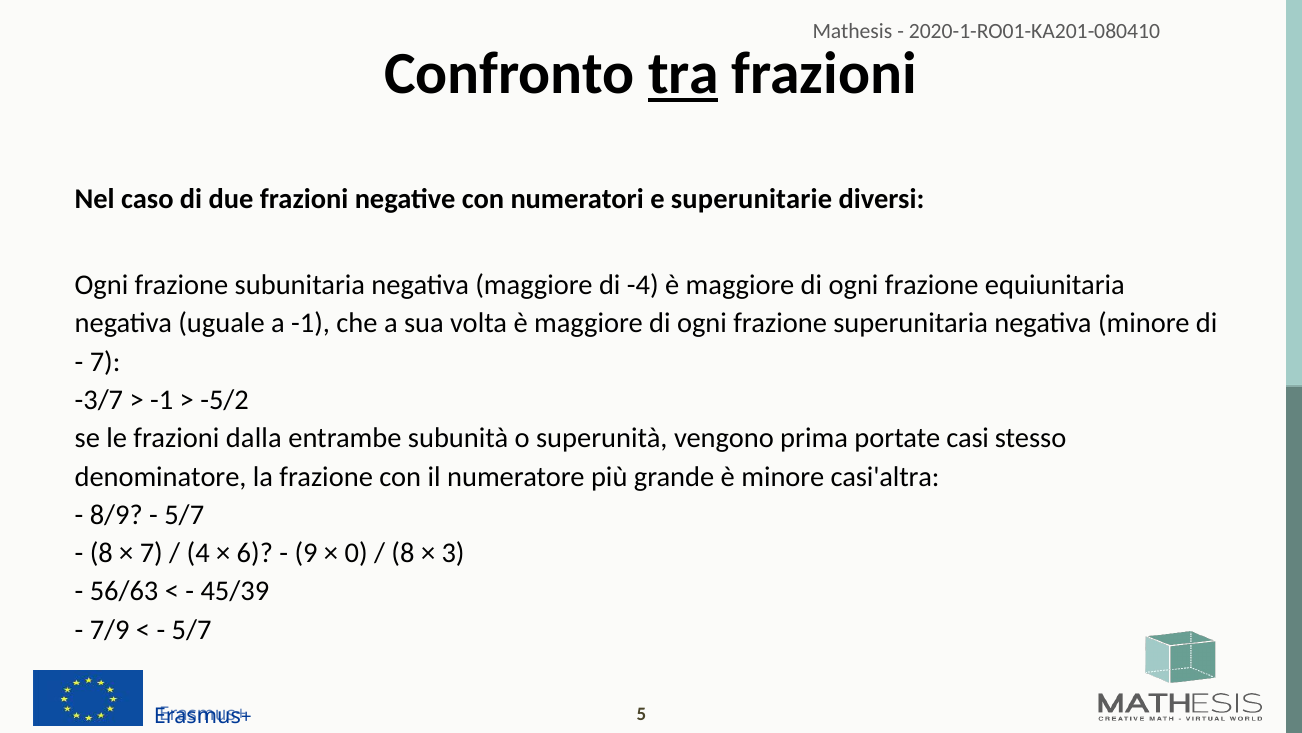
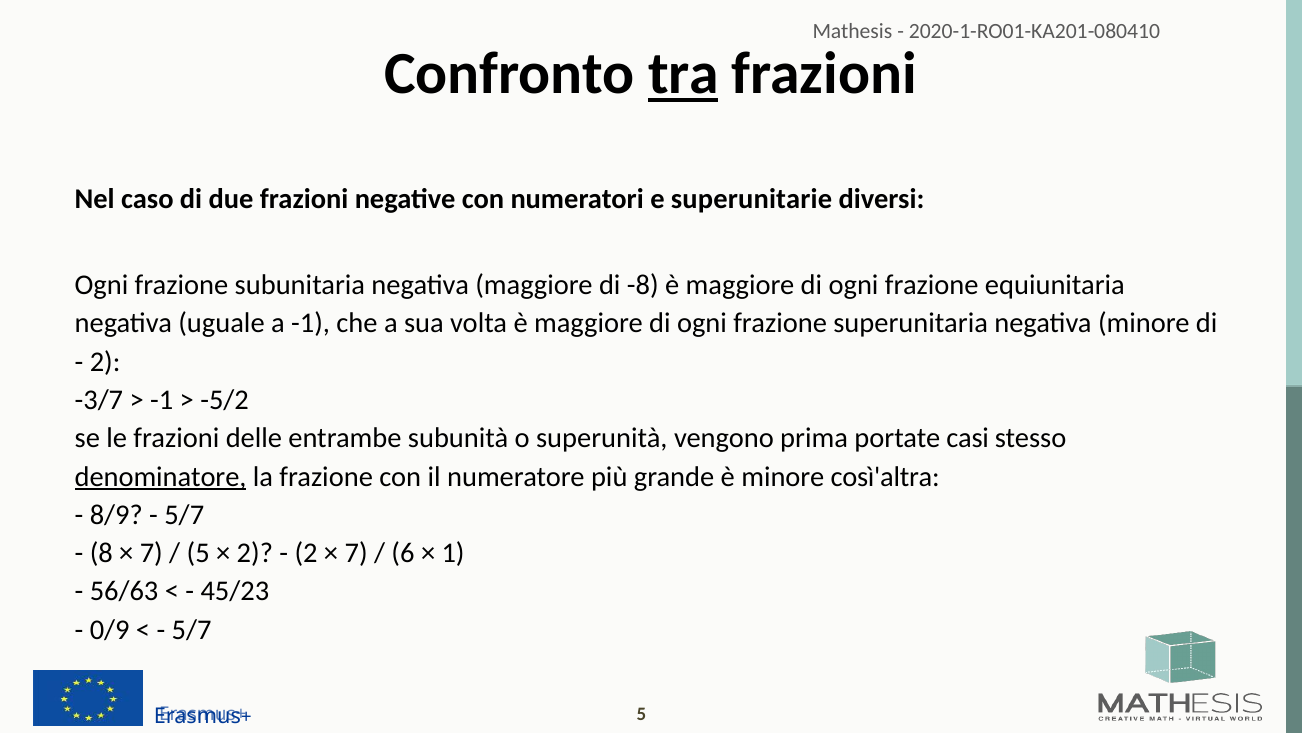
-4: -4 -> -8 (643, 285)
7: 7 -> 2 (105, 361)
dalla: dalla -> delle (254, 438)
denominatore underline: none -> present (161, 476)
casi'altra: casi'altra -> così'altra (885, 476)
4: 4 -> 5 (198, 553)
6: 6 -> 2 (255, 553)
9: 9 -> 2 (306, 553)
0: 0 -> 7 (356, 553)
8: 8 -> 6 (403, 553)
3: 3 -> 1 (453, 553)
45/39: 45/39 -> 45/23 (235, 591)
7/9: 7/9 -> 0/9 (110, 629)
